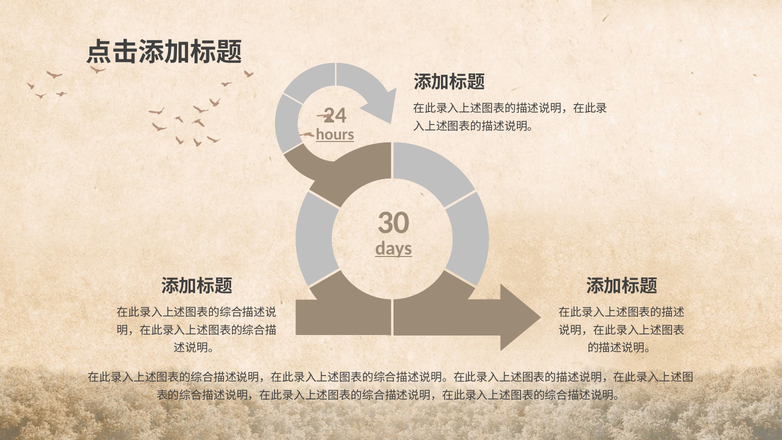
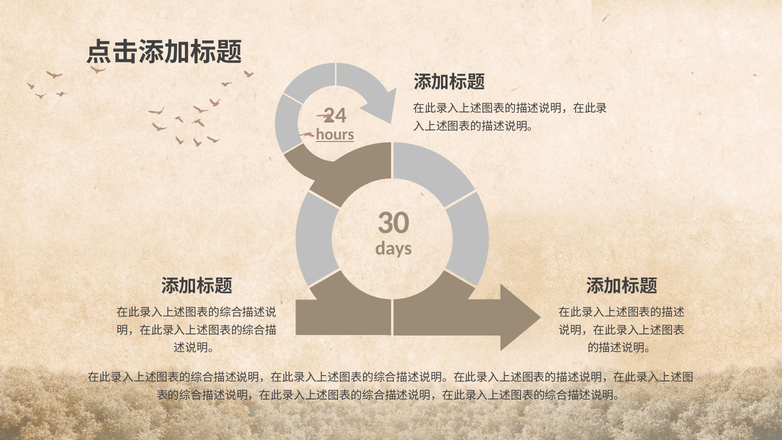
days underline: present -> none (394, 248)
